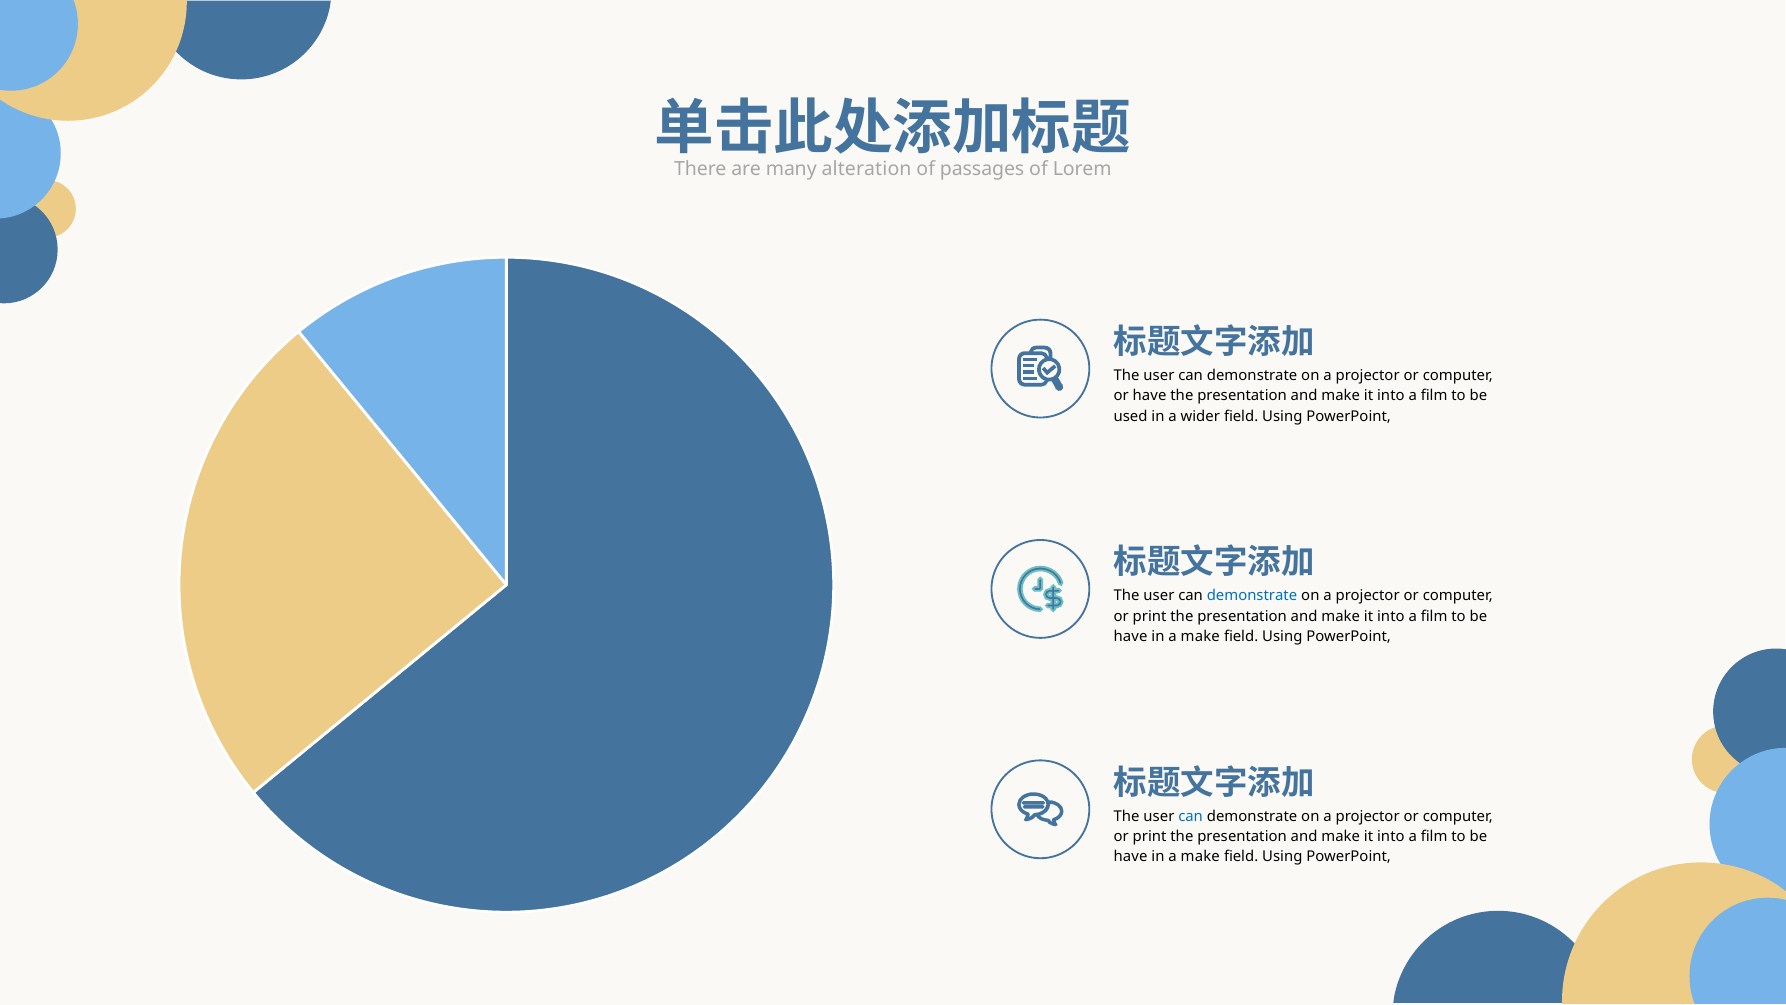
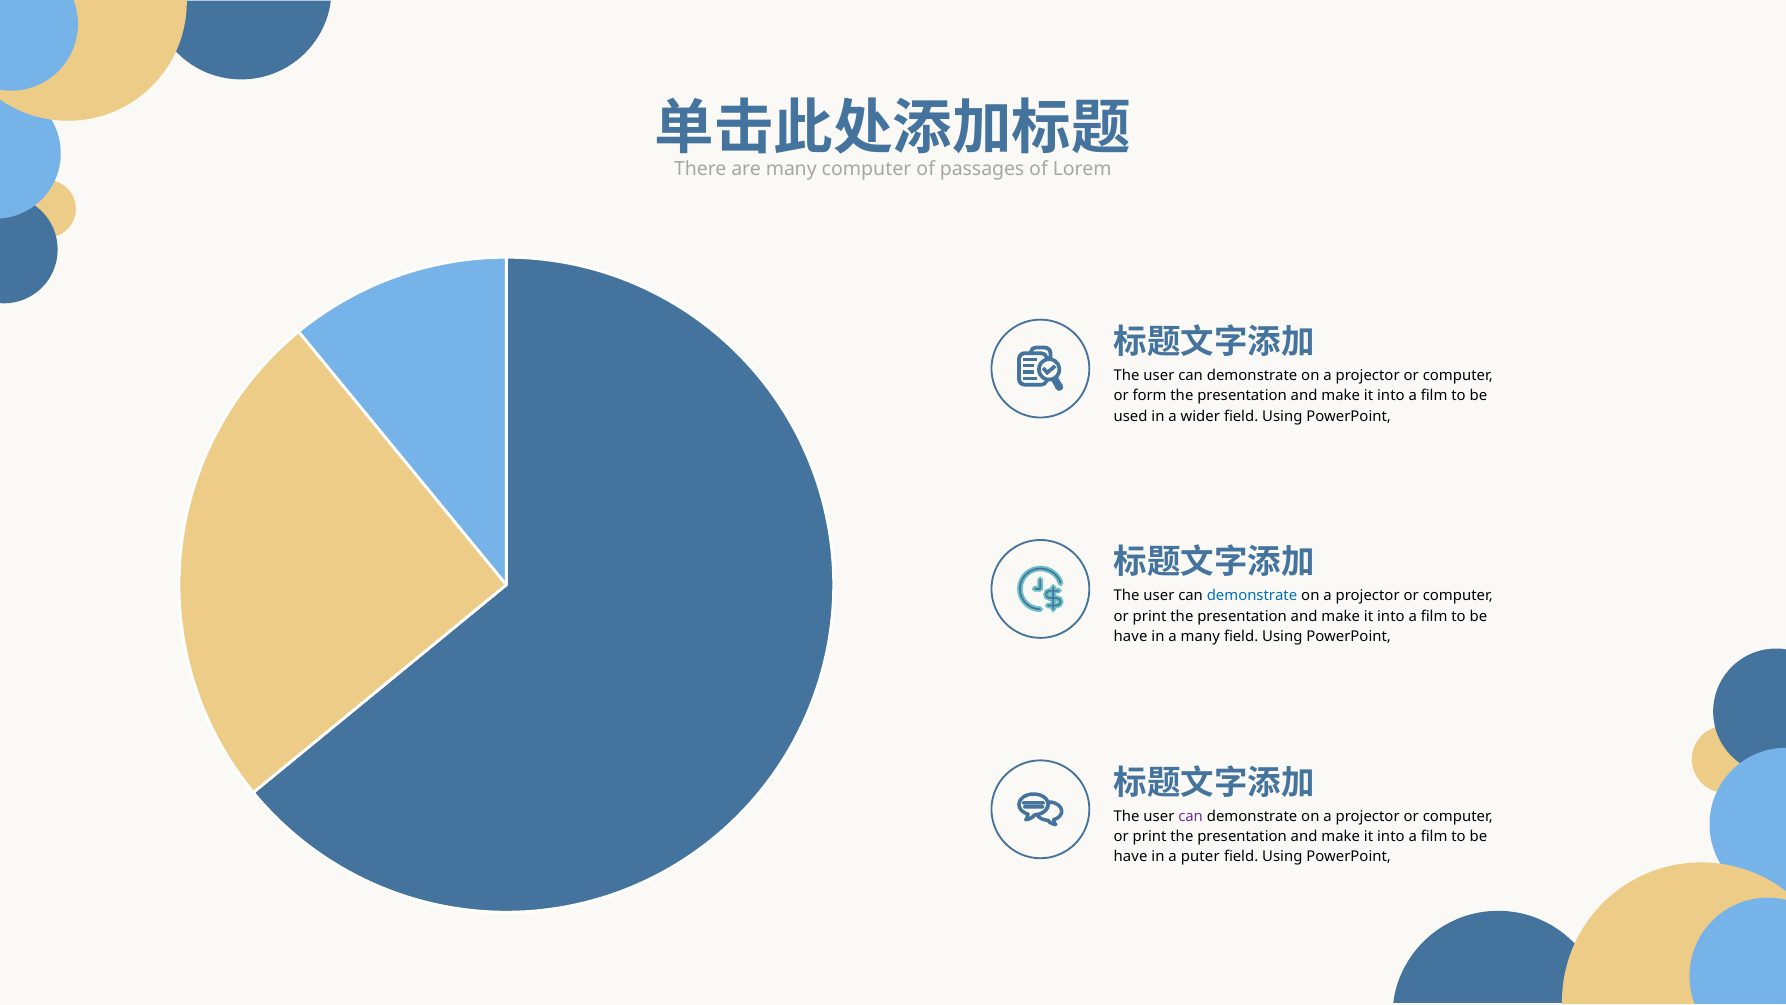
many alteration: alteration -> computer (867, 169)
or have: have -> form (1150, 396)
make: make -> many (1200, 636)
can colour: blue -> purple (1191, 816)
make: make -> puter (1200, 857)
